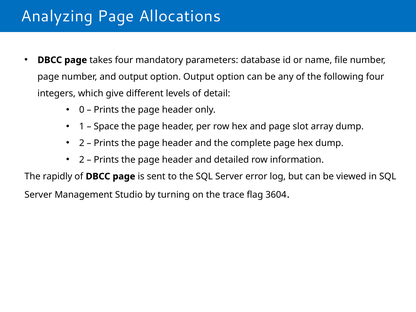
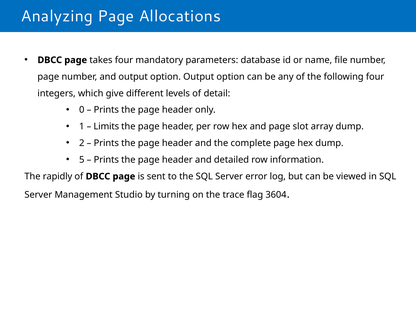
Space: Space -> Limits (106, 127)
2: 2 -> 5 (82, 160)
